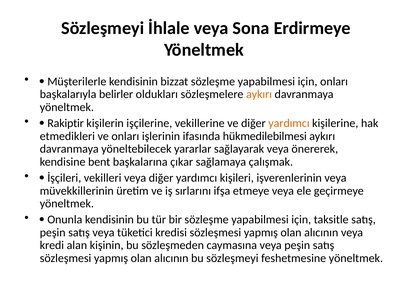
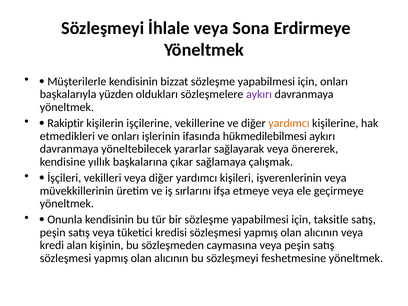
belirler: belirler -> yüzden (116, 94)
aykırı colour: orange -> purple (259, 94)
bent: bent -> yıllık (99, 162)
